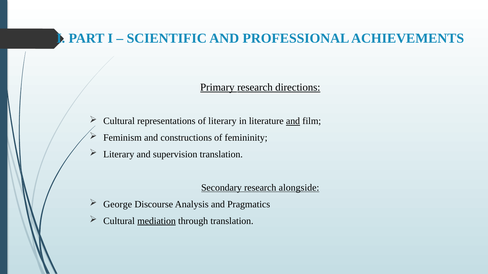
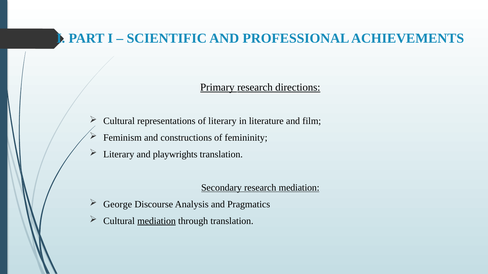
and underline: present -> none (293, 121)
supervision: supervision -> playwrights (175, 155)
research alongside: alongside -> mediation (299, 188)
